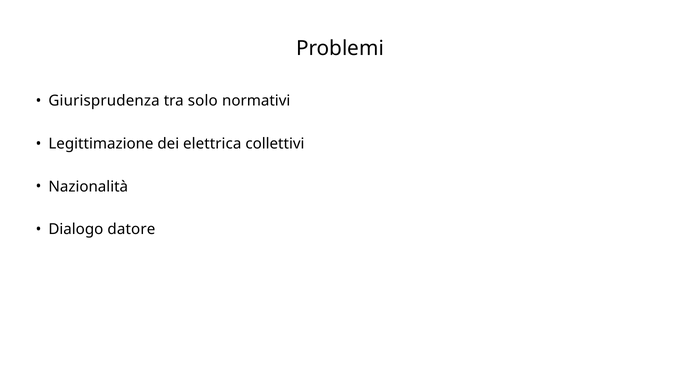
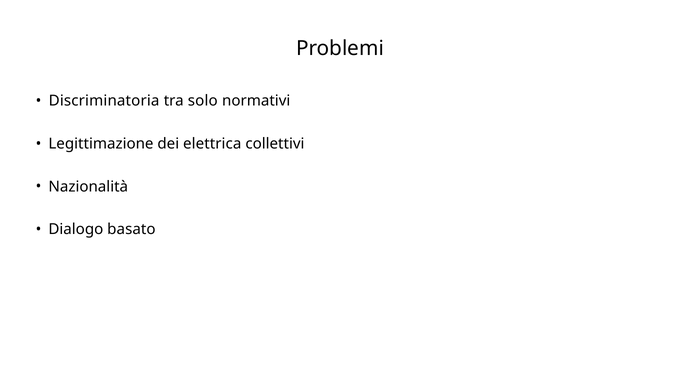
Giurisprudenza: Giurisprudenza -> Discriminatoria (104, 101)
datore: datore -> basato (131, 230)
